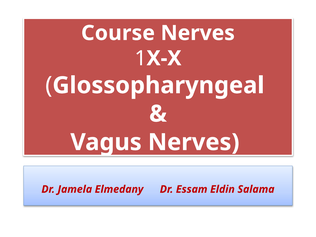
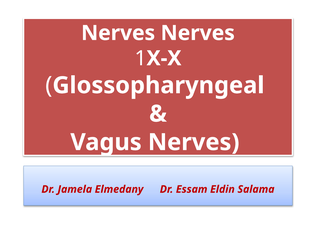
Course: Course -> Nerves (118, 33)
